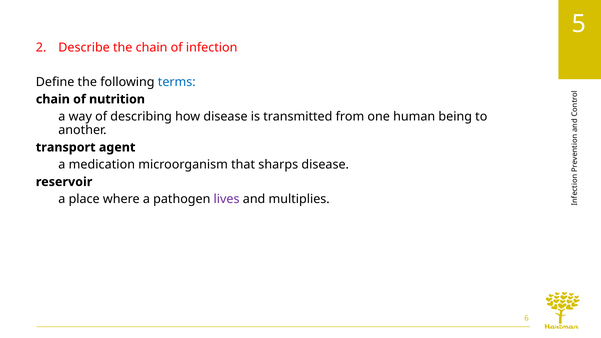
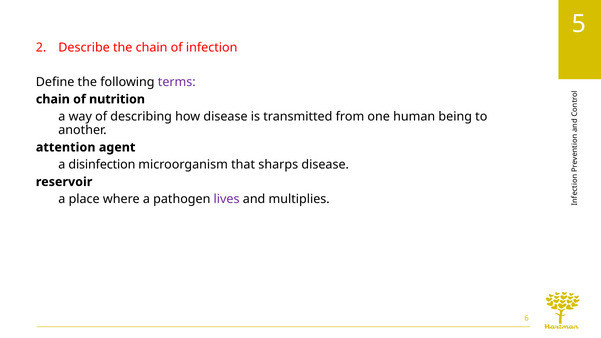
terms colour: blue -> purple (177, 82)
transport: transport -> attention (66, 147)
medication: medication -> disinfection (102, 165)
